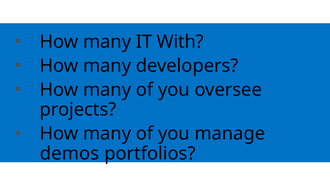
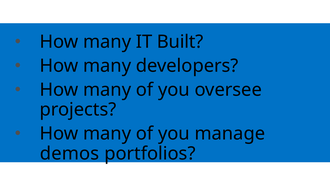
With: With -> Built (180, 42)
